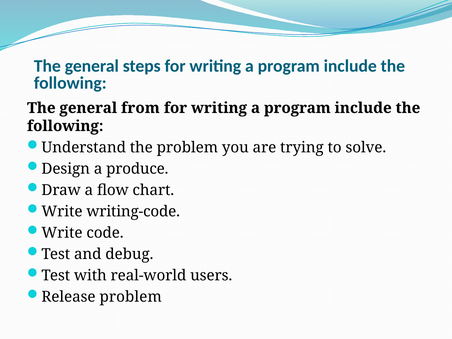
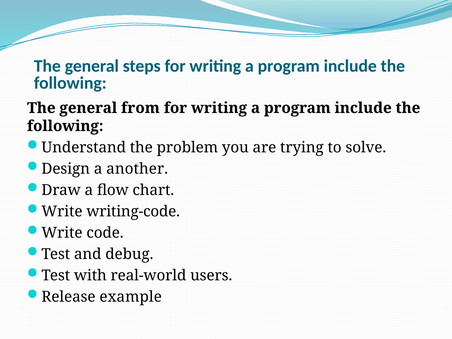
produce: produce -> another (137, 169)
Release problem: problem -> example (131, 297)
